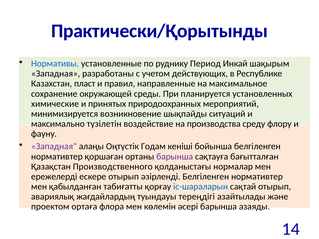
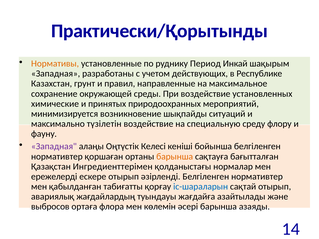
Нормативы colour: blue -> orange (55, 64)
пласт: пласт -> грунт (85, 84)
При планируется: планируется -> воздействие (206, 94)
производства: производства -> специальную (214, 124)
Годам: Годам -> Келесі (153, 147)
барынша colour: purple -> orange (175, 157)
Производственного: Производственного -> Ингредиенттерімен (113, 167)
тереңдігі: тереңдігі -> жағдайға (197, 197)
проектом: проектом -> выбросов (50, 207)
